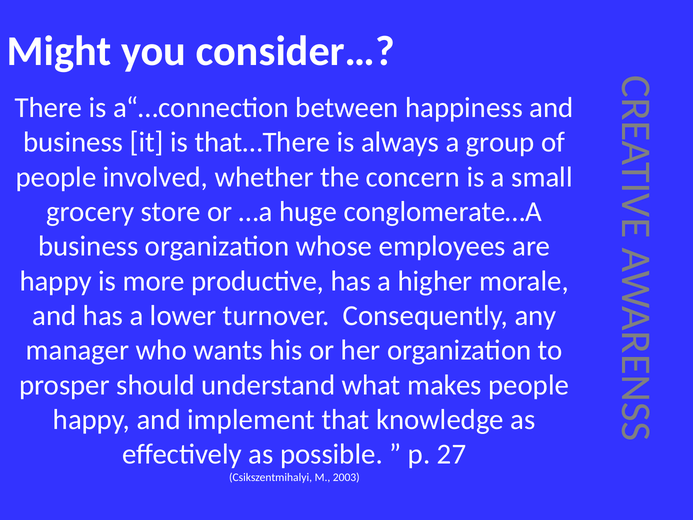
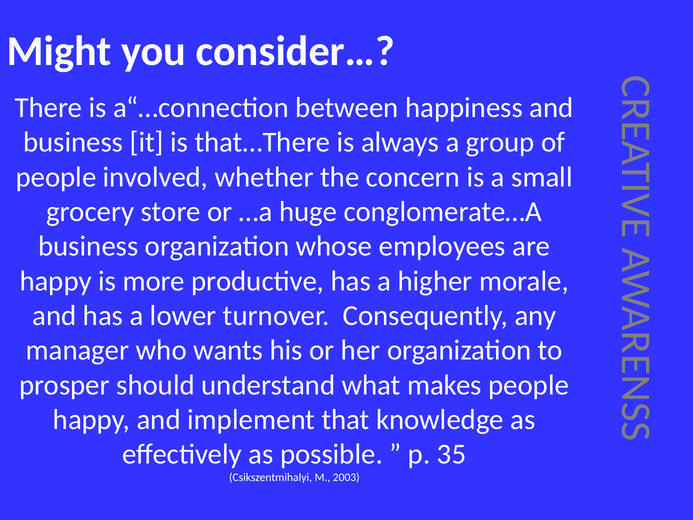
27: 27 -> 35 (452, 454)
